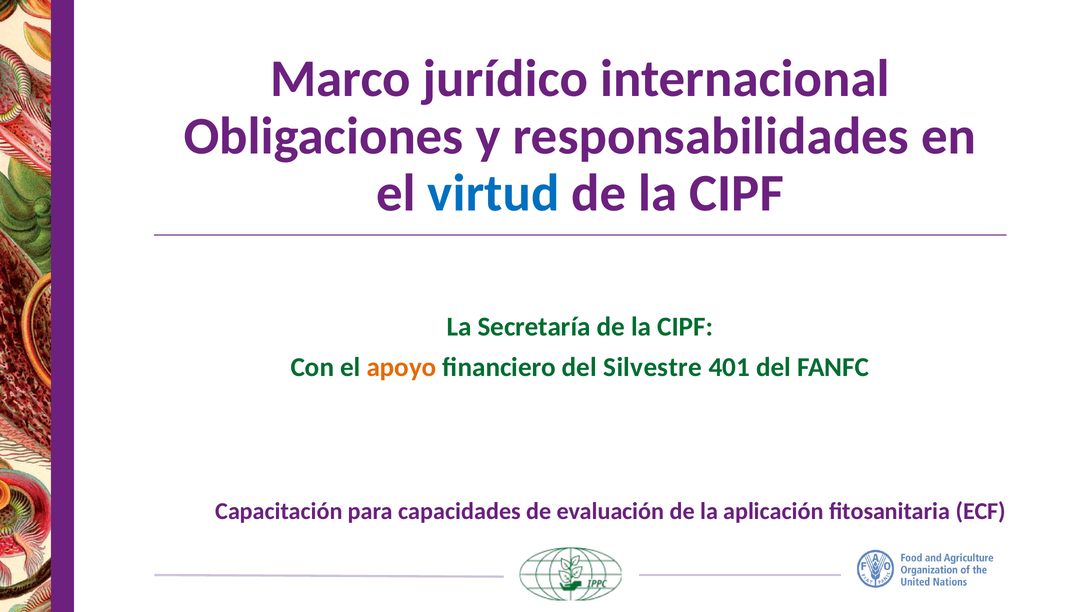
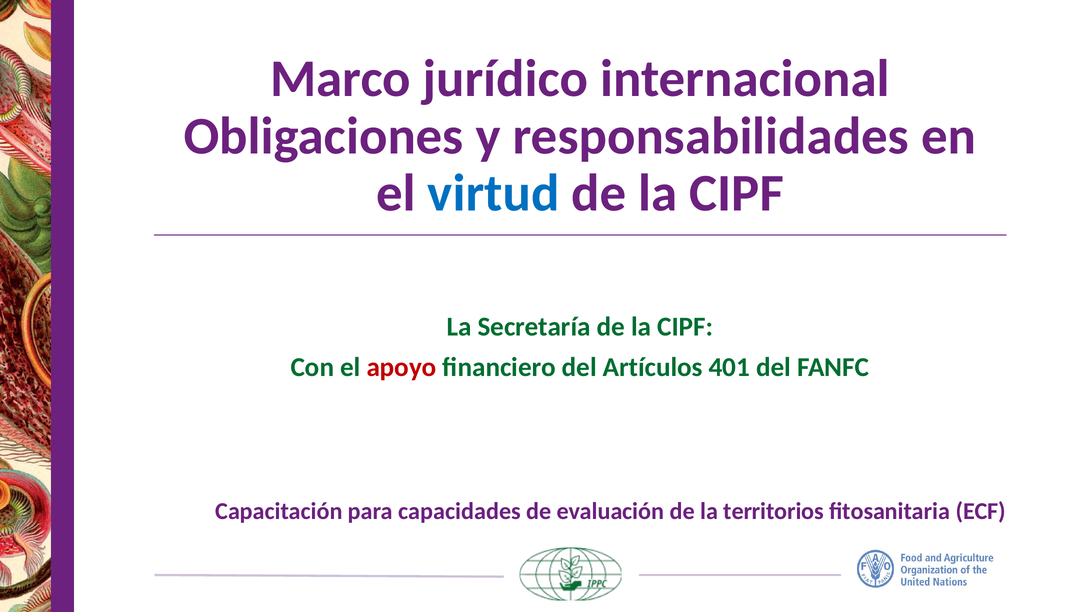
apoyo colour: orange -> red (402, 367)
Silvestre: Silvestre -> Artículos (653, 367)
aplicación: aplicación -> territorios (774, 511)
